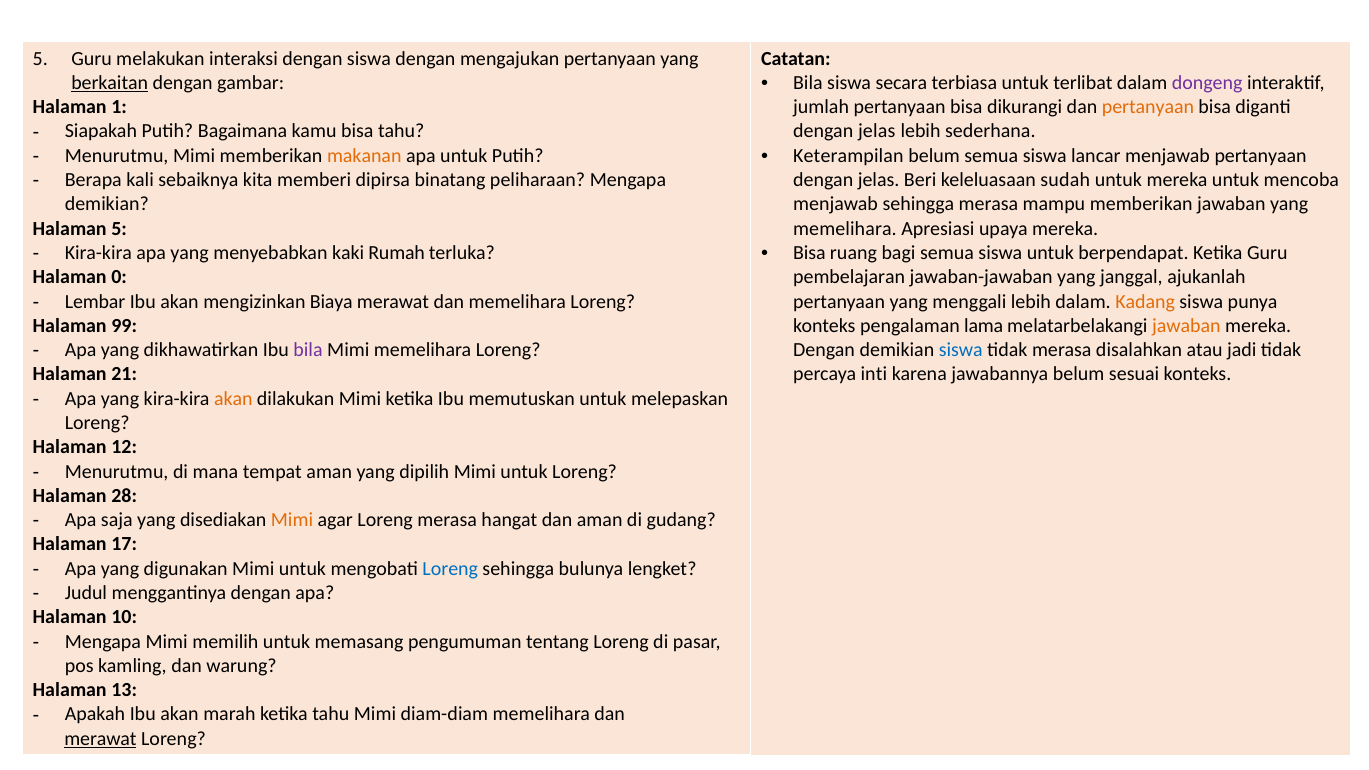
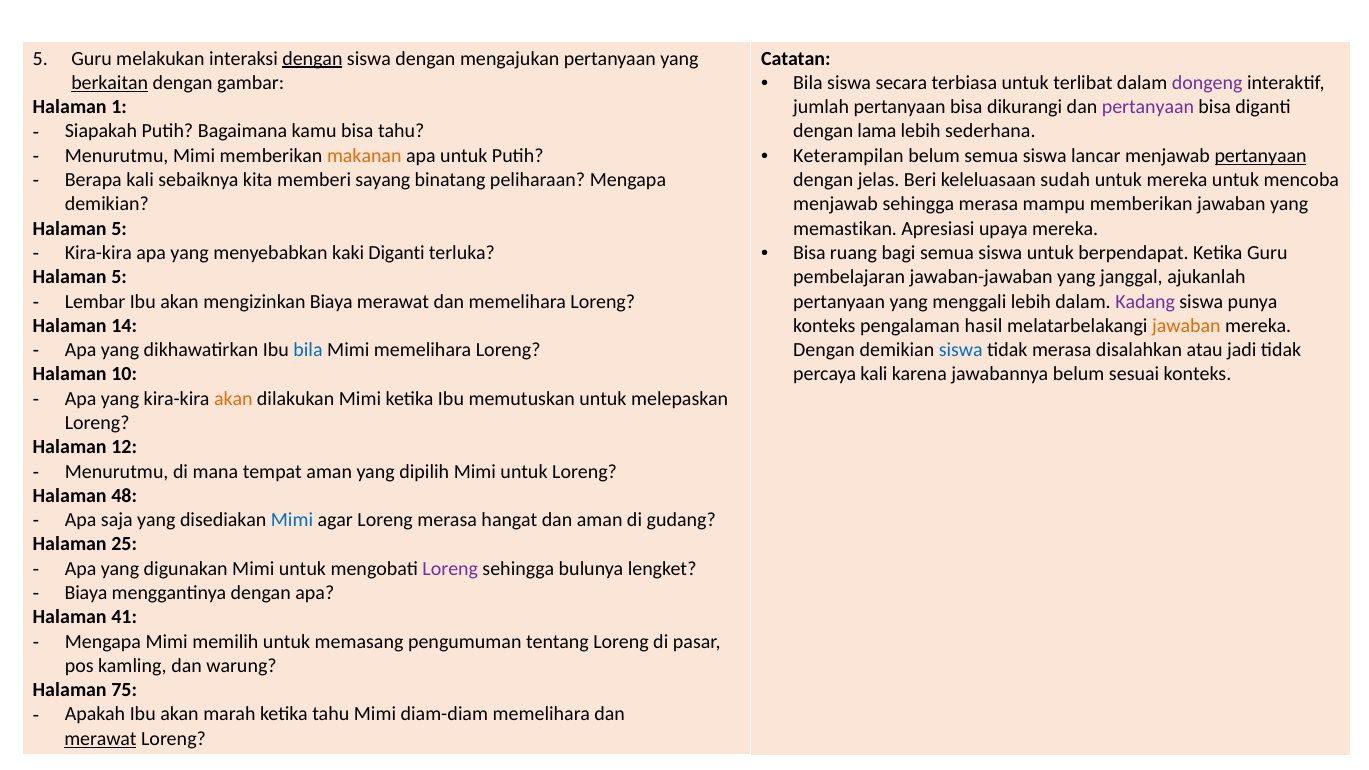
dengan underline: none -> present (312, 58)
pertanyaan colour: orange -> purple (1148, 107)
jelas: jelas -> lama (877, 131)
pertanyaan underline: none -> present (1261, 156)
dipirsa: dipirsa -> sayang (383, 180)
memelihara: memelihara -> memastikan (845, 229)
kaki Rumah: Rumah -> Diganti (397, 253)
0: 0 -> 5 (119, 277)
Kadang colour: orange -> purple (1145, 301)
99: 99 -> 14 (124, 326)
lama: lama -> hasil (983, 326)
bila colour: purple -> blue (308, 350)
21: 21 -> 10 (124, 374)
percaya inti: inti -> kali (874, 374)
28: 28 -> 48 (124, 496)
Mimi colour: orange -> blue (292, 520)
17: 17 -> 25 (124, 544)
Loreng colour: blue -> purple (450, 569)
Judul: Judul -> Biaya (86, 593)
10: 10 -> 41 (124, 617)
13: 13 -> 75 (124, 690)
